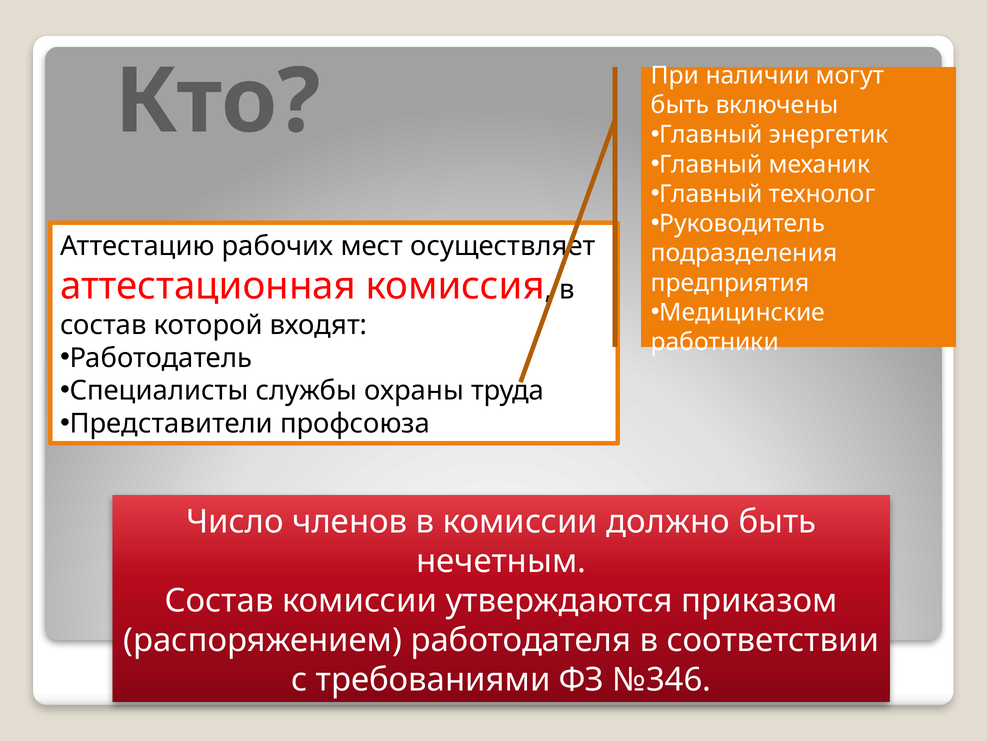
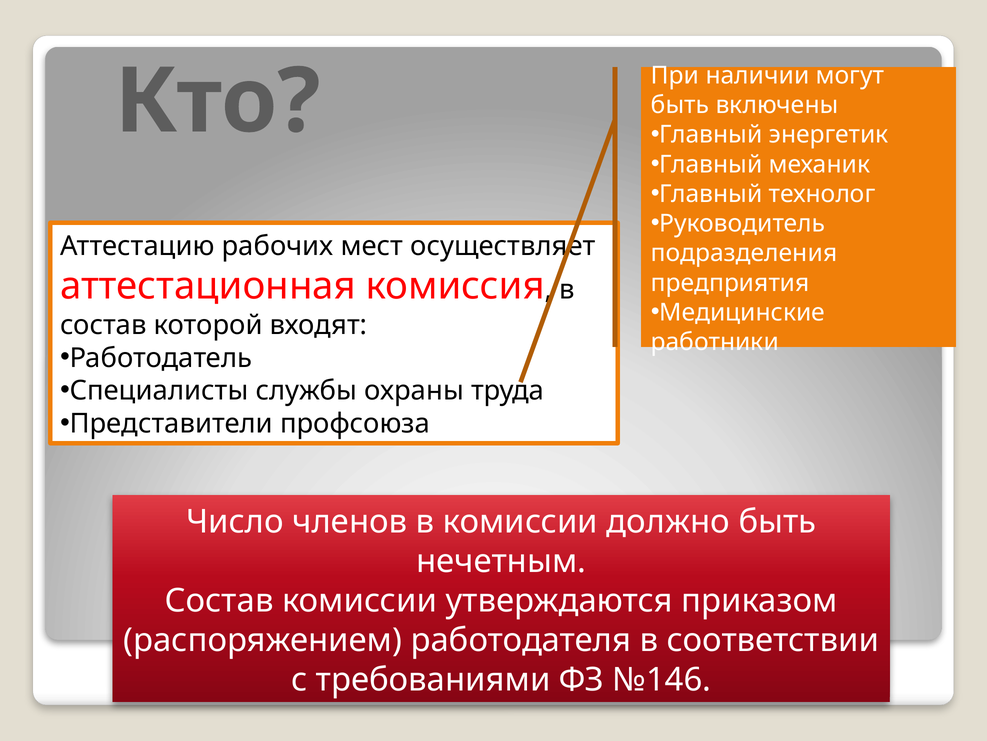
№346: №346 -> №146 (662, 679)
